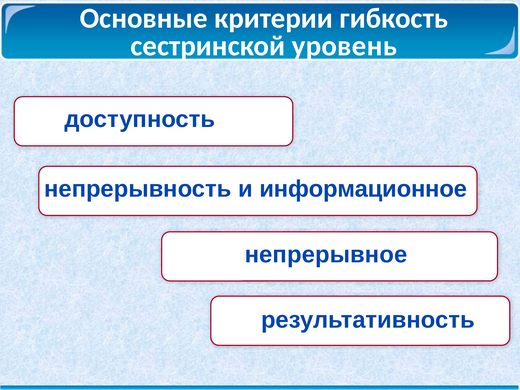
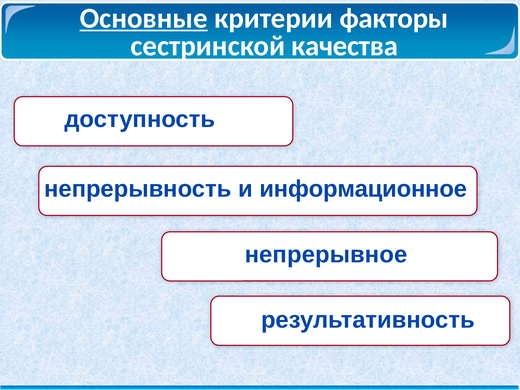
Основные underline: none -> present (144, 18)
гибкость: гибкость -> факторы (394, 18)
уровень: уровень -> качества (345, 46)
